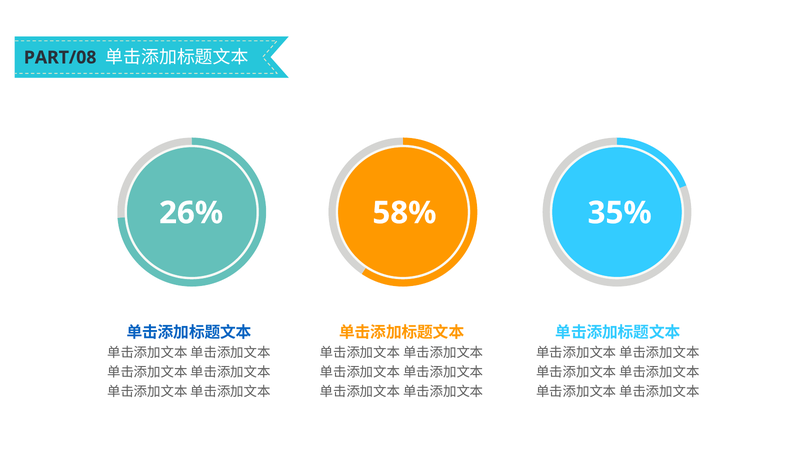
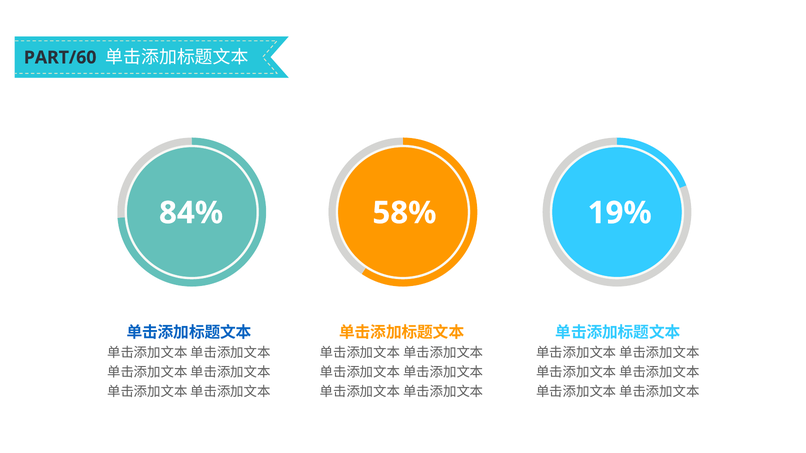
PART/08: PART/08 -> PART/60 (60, 58)
26%: 26% -> 84% (191, 213)
35%: 35% -> 19% (620, 213)
